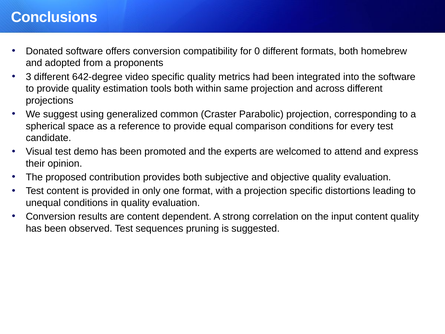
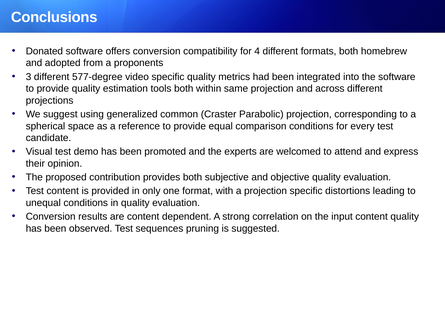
0: 0 -> 4 (257, 51)
642-degree: 642-degree -> 577-degree (97, 77)
